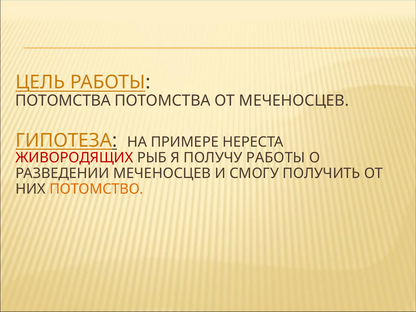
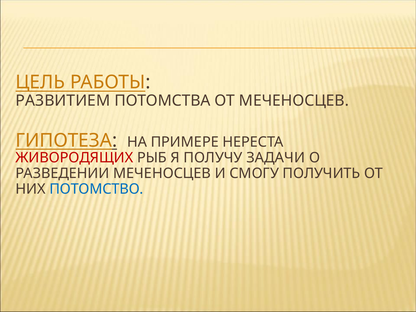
ПОТОМСТВА: ПОТОМСТВА -> РАЗВИТИЕМ (63, 101)
ПОЛУЧУ РАБОТЫ: РАБОТЫ -> ЗАДАЧИ (276, 158)
ПОТОМСТВО colour: orange -> blue (96, 189)
